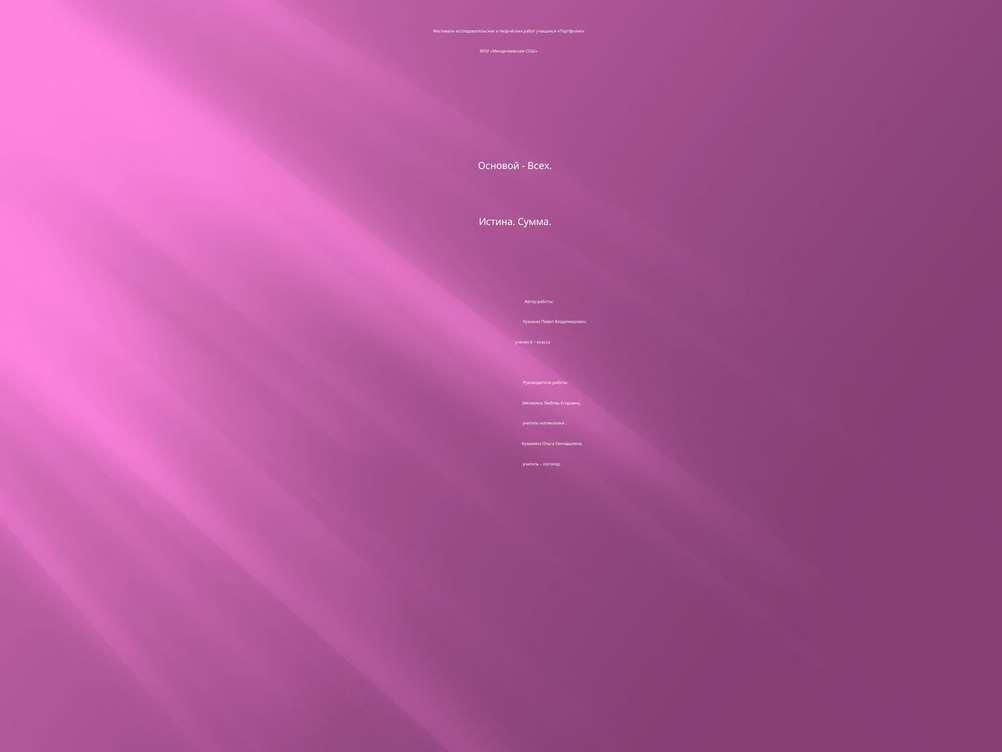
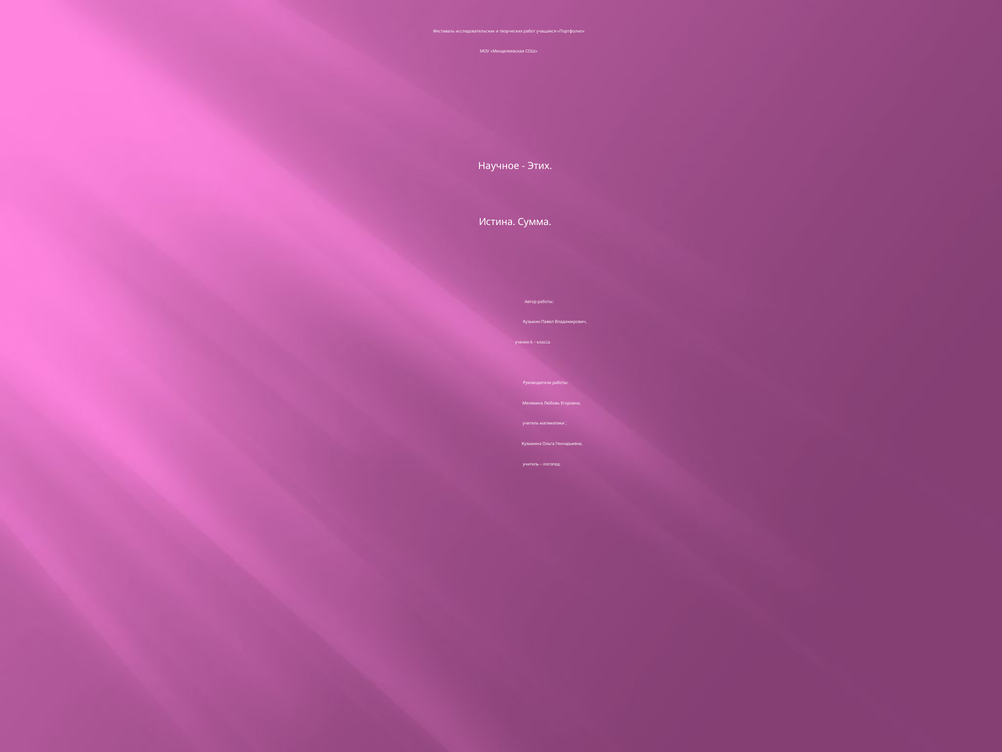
Основой: Основой -> Научное (499, 166)
Всех: Всех -> Этих (540, 166)
